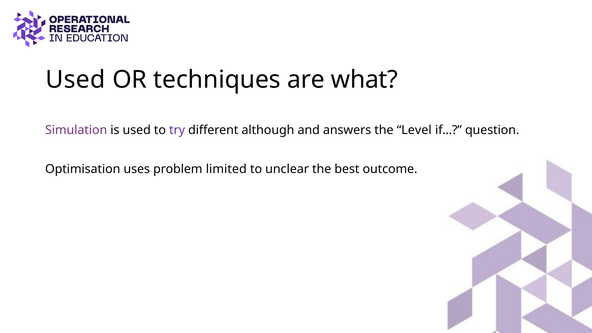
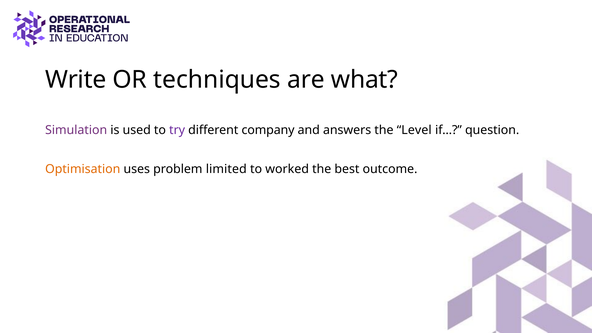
Used: Used -> Write (76, 80)
although: although -> company (268, 130)
Optimisation colour: black -> orange (83, 169)
unclear: unclear -> worked (287, 169)
